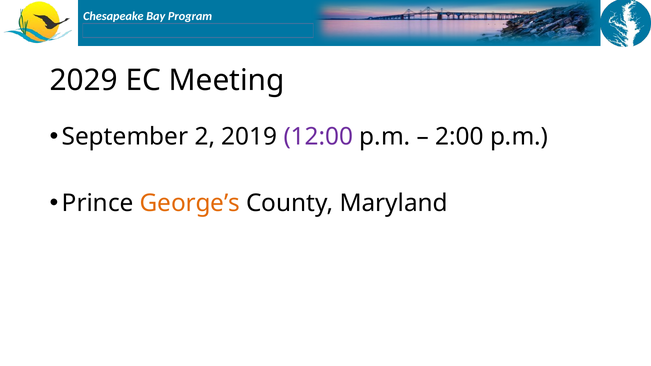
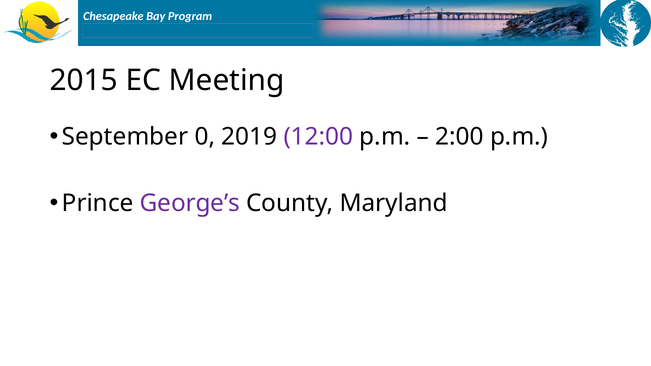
2029: 2029 -> 2015 (84, 80)
2: 2 -> 0 (205, 137)
George’s colour: orange -> purple (190, 203)
